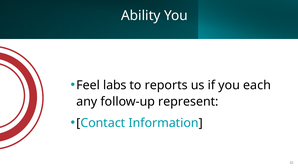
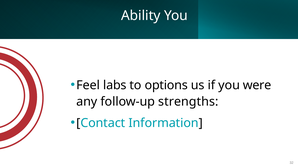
reports: reports -> options (166, 85)
each: each -> were (257, 85)
represent: represent -> strengths (188, 101)
